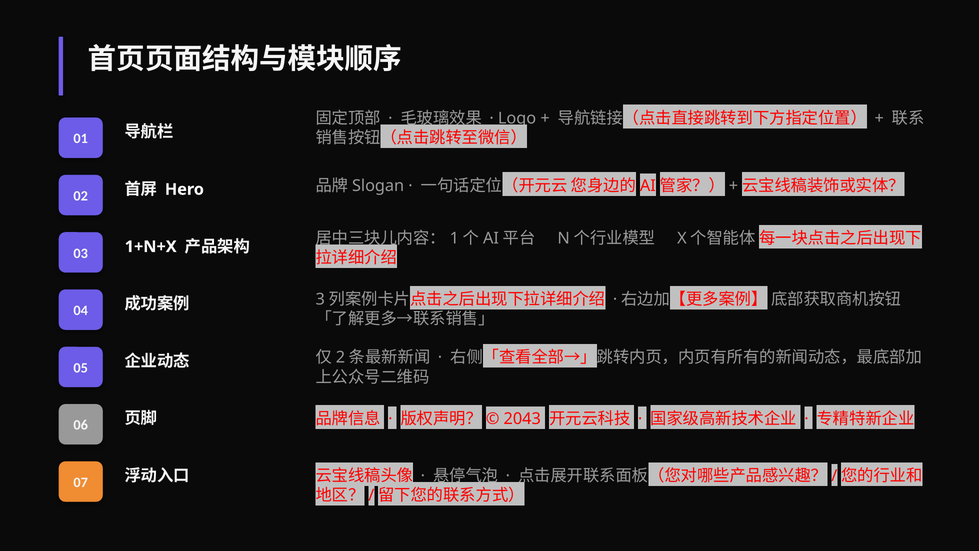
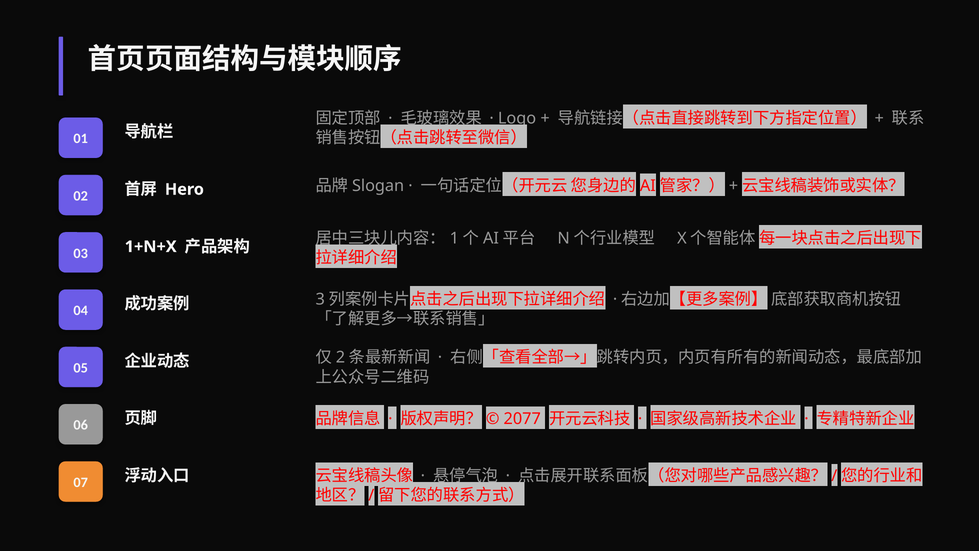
2043: 2043 -> 2077 (522, 418)
